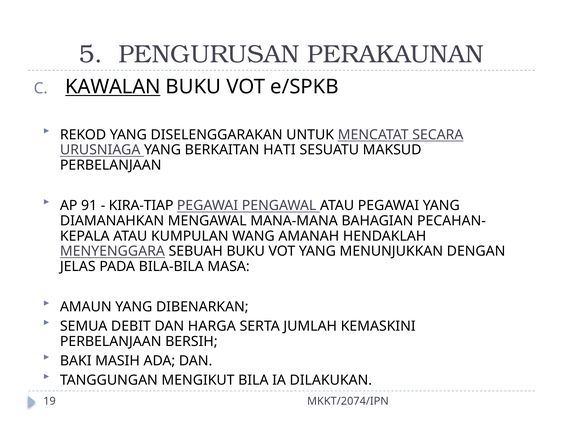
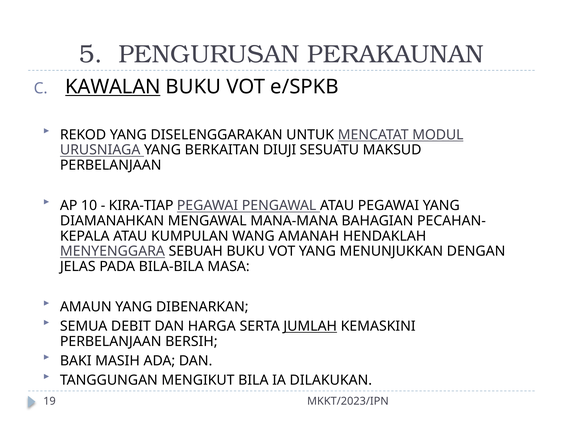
SECARA: SECARA -> MODUL (438, 135)
HATI: HATI -> DIUJI (280, 150)
91: 91 -> 10 (89, 206)
JUMLAH underline: none -> present (310, 327)
MKKT/2074/IPN: MKKT/2074/IPN -> MKKT/2023/IPN (348, 401)
